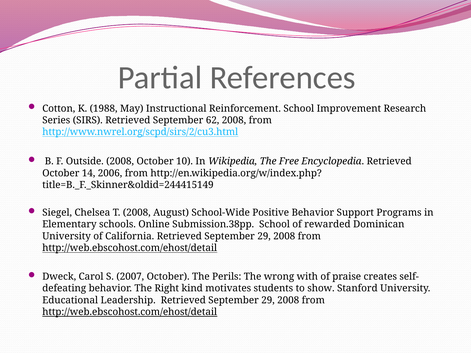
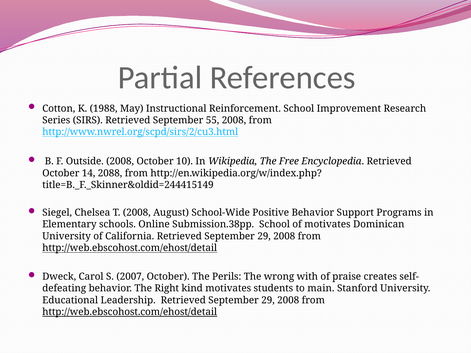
62: 62 -> 55 (213, 120)
2006: 2006 -> 2088 (110, 173)
of rewarded: rewarded -> motivates (327, 225)
show: show -> main (321, 289)
